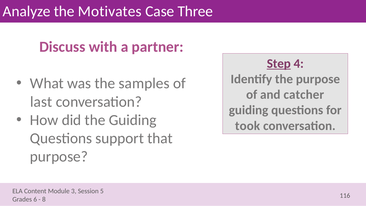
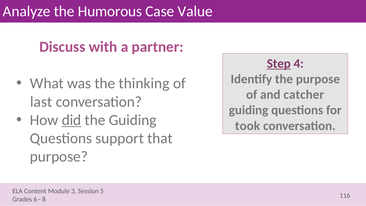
Motivates: Motivates -> Humorous (110, 11)
Three: Three -> Value (195, 11)
samples: samples -> thinking (144, 83)
did underline: none -> present (72, 120)
